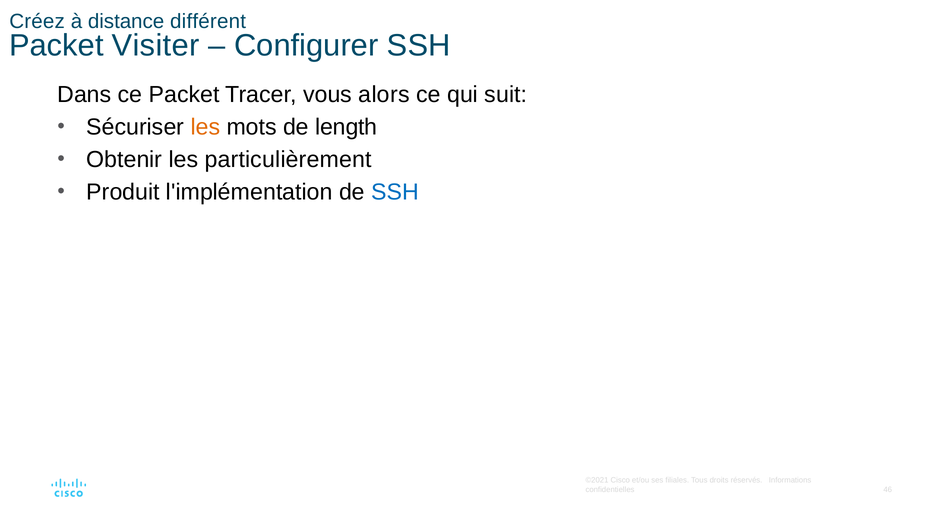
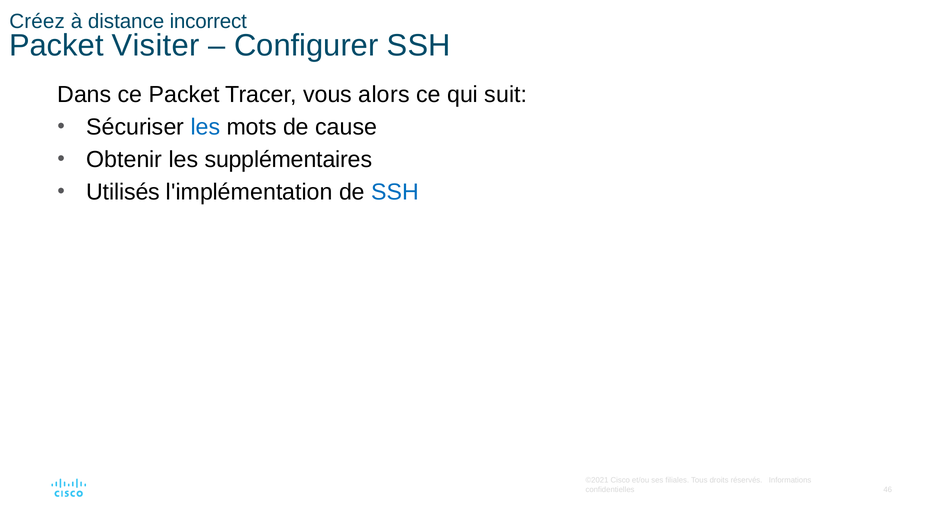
différent: différent -> incorrect (208, 21)
les colour: orange -> blue (205, 127)
length: length -> cause (346, 127)
particulièrement: particulièrement -> supplémentaires (288, 159)
Produit: Produit -> Utilisés (123, 192)
